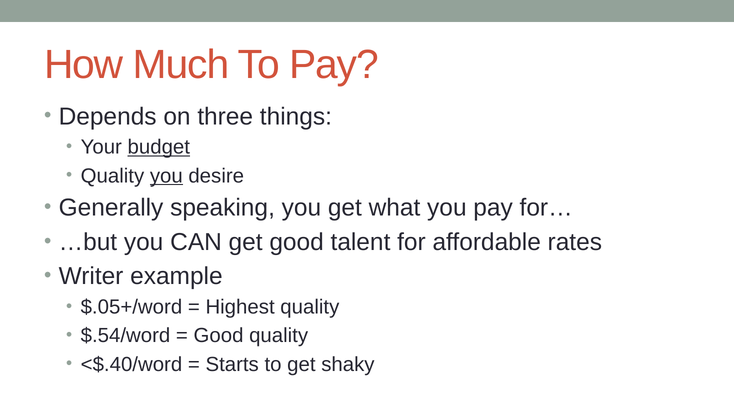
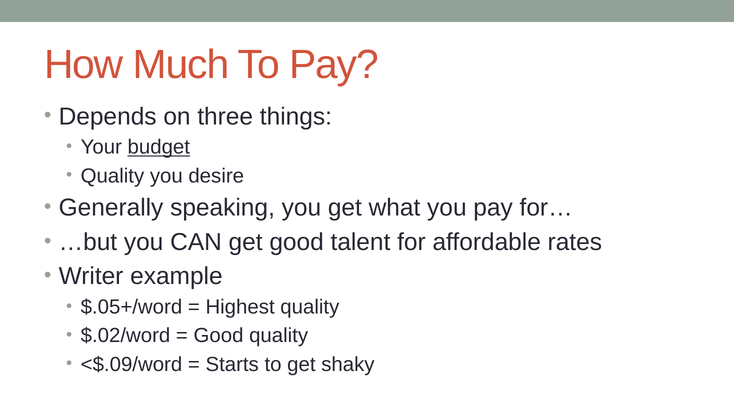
you underline: present -> none (166, 176)
$.54/word: $.54/word -> $.02/word (126, 336)
<$.40/word: <$.40/word -> <$.09/word (132, 364)
